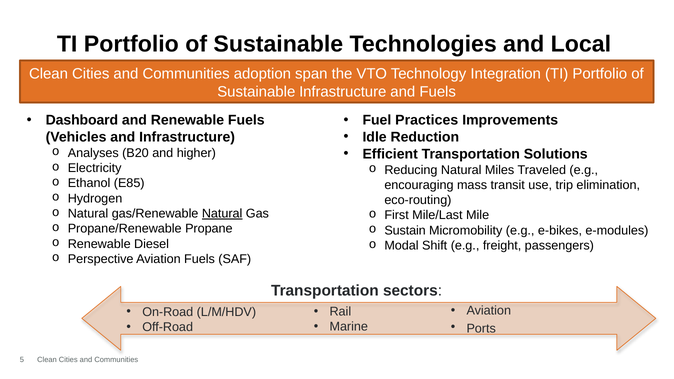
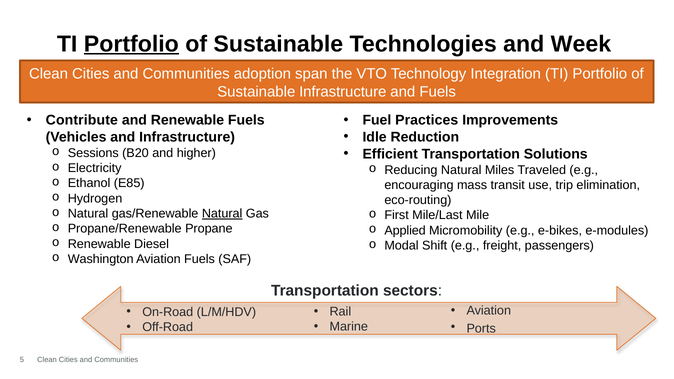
Portfolio underline: none -> present (131, 44)
Local: Local -> Week (581, 44)
Dashboard: Dashboard -> Contribute (82, 120)
Analyses: Analyses -> Sessions (93, 153)
Sustain: Sustain -> Applied (405, 231)
Perspective: Perspective -> Washington (101, 259)
